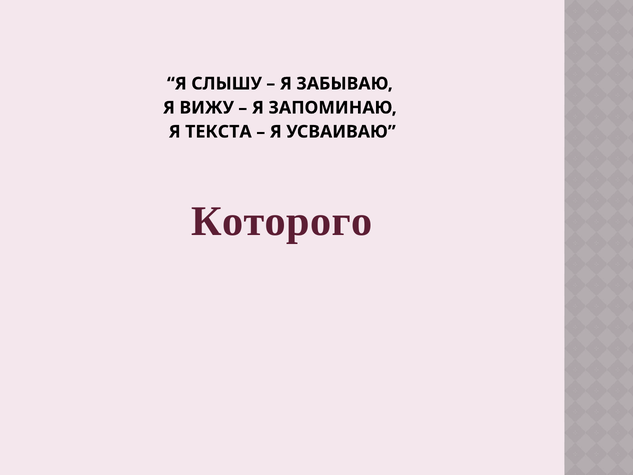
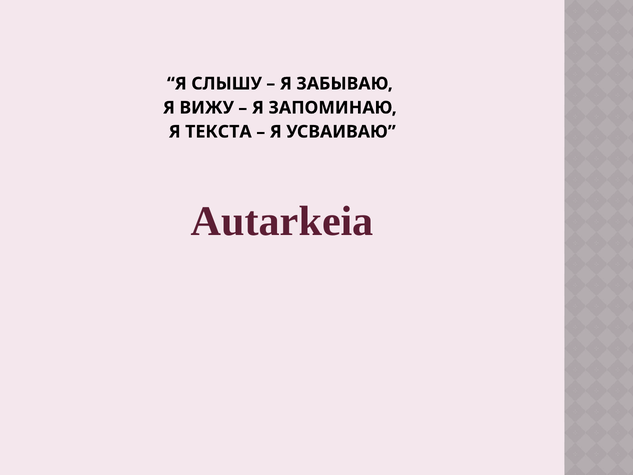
Которого: Которого -> Autarkeia (282, 221)
